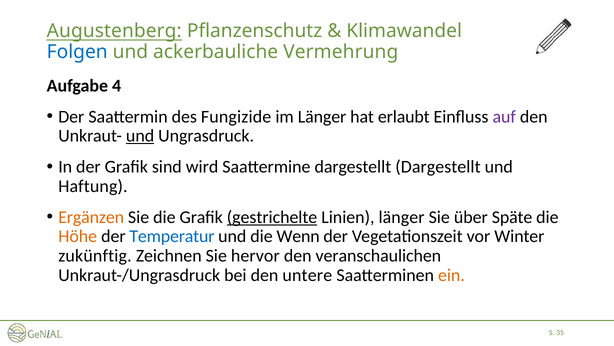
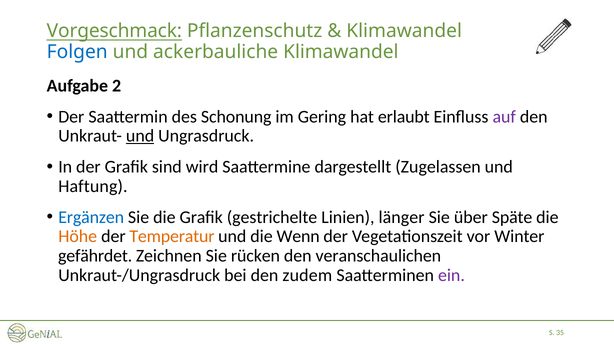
Augustenberg: Augustenberg -> Vorgeschmack (114, 31)
ackerbauliche Vermehrung: Vermehrung -> Klimawandel (341, 52)
4: 4 -> 2 (117, 86)
Fungizide: Fungizide -> Schonung (236, 116)
im Länger: Länger -> Gering (322, 116)
dargestellt Dargestellt: Dargestellt -> Zugelassen (438, 167)
Ergänzen colour: orange -> blue (91, 217)
gestrichelte underline: present -> none (272, 217)
Temperatur colour: blue -> orange (172, 236)
zukünftig: zukünftig -> gefährdet (95, 255)
hervor: hervor -> rücken (255, 255)
untere: untere -> zudem (307, 275)
ein colour: orange -> purple (451, 275)
